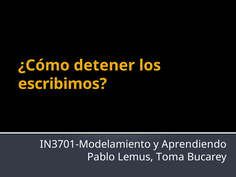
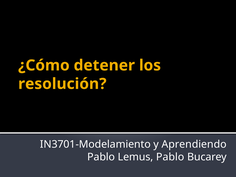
escribimos: escribimos -> resolución (62, 84)
Lemus Toma: Toma -> Pablo (170, 157)
